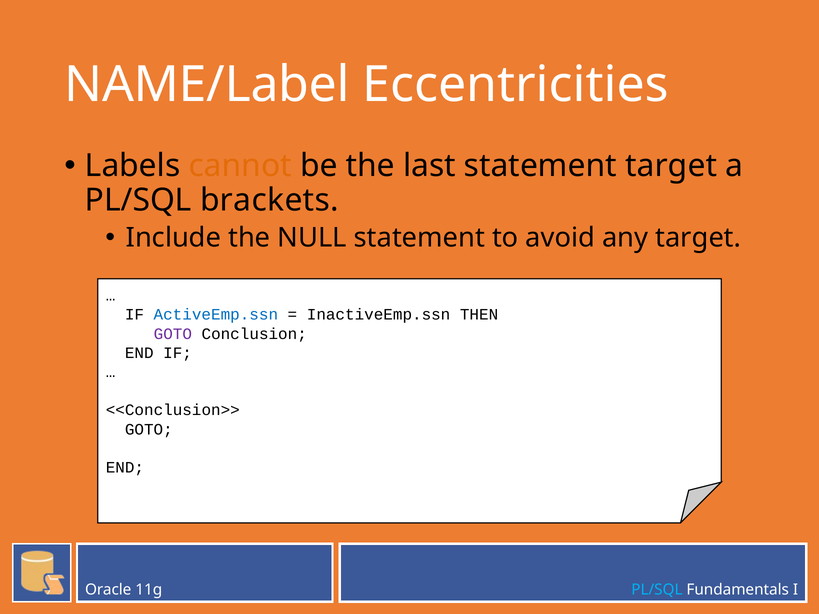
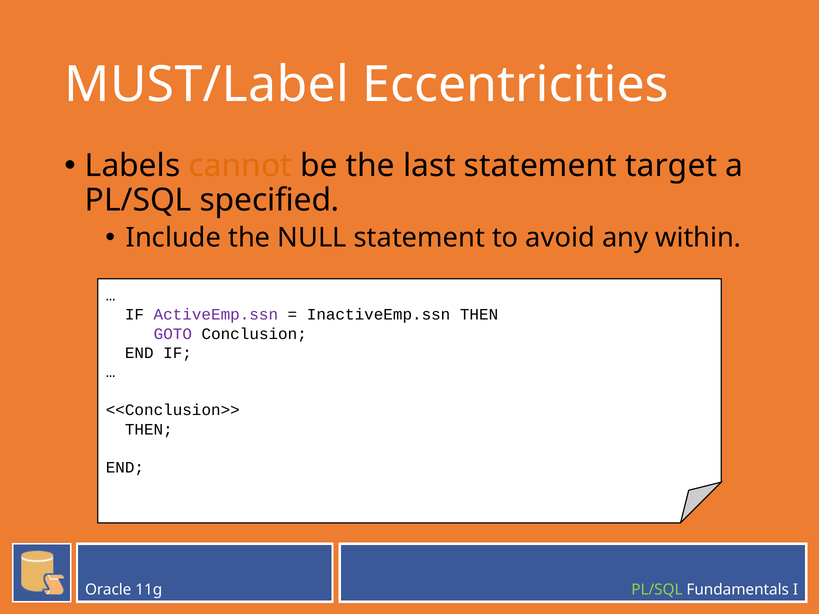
NAME/Label: NAME/Label -> MUST/Label (207, 85)
brackets: brackets -> specified (270, 200)
any target: target -> within (698, 238)
ActiveEmp.ssn colour: blue -> purple (216, 315)
GOTO: GOTO -> THEN (149, 429)
PL/SQL colour: light blue -> light green (657, 590)
